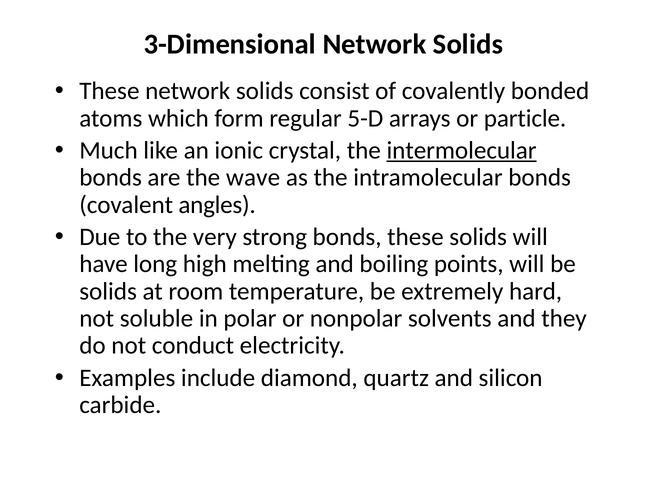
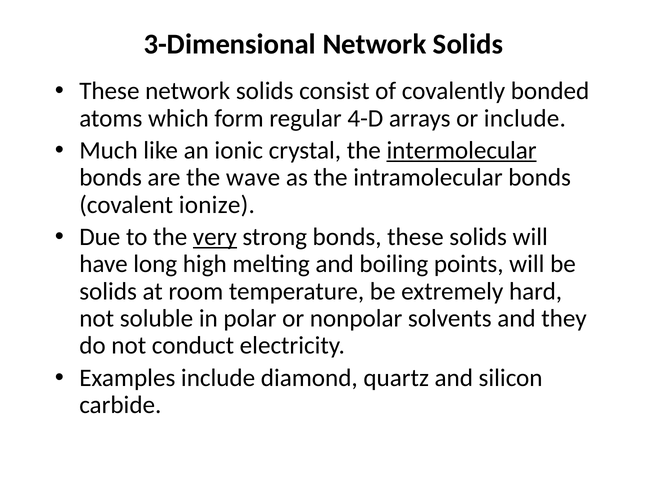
5-D: 5-D -> 4-D (365, 118)
or particle: particle -> include (525, 118)
angles: angles -> ionize (217, 205)
very underline: none -> present (215, 237)
